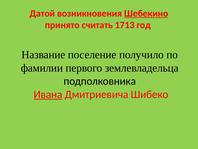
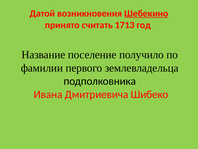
Ивана underline: present -> none (48, 94)
